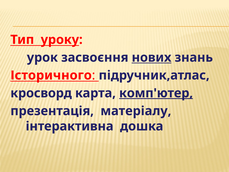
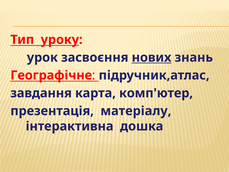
Історичного: Історичного -> Географічне (51, 75)
кросворд: кросворд -> завдання (41, 93)
комп'ютер underline: present -> none (156, 93)
